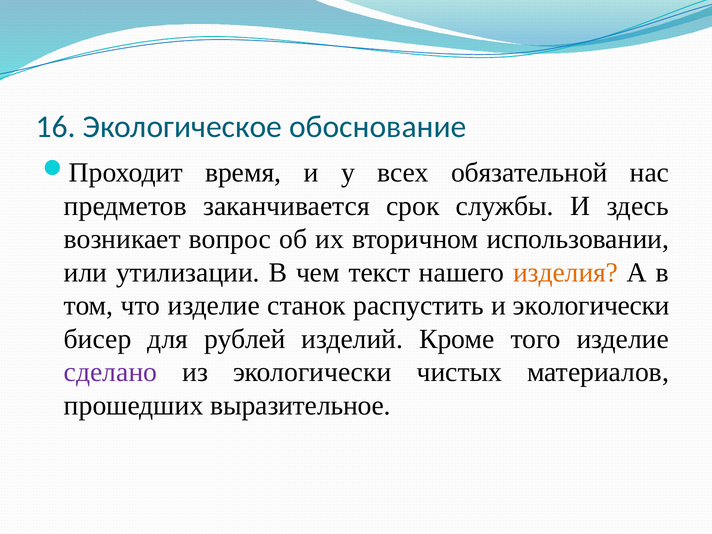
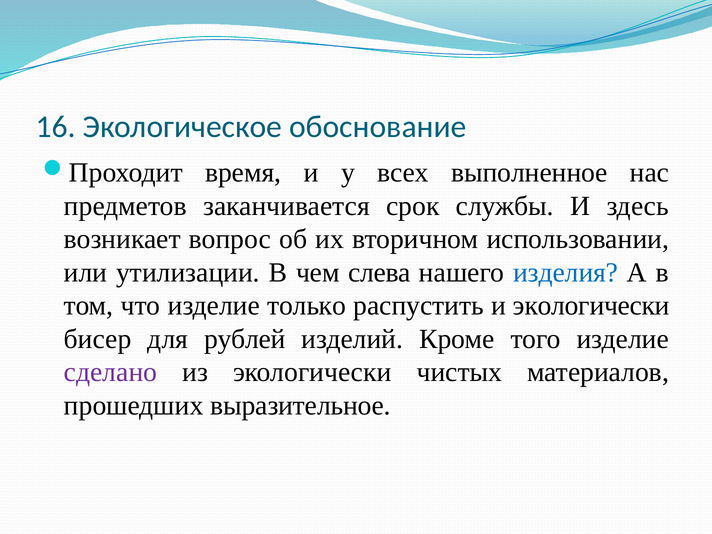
обязательной: обязательной -> выполненное (529, 173)
текст: текст -> слева (379, 272)
изделия colour: orange -> blue (566, 272)
станок: станок -> только (307, 306)
